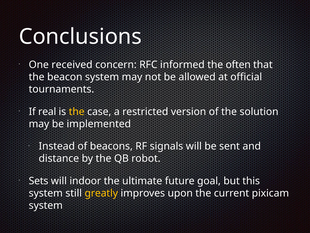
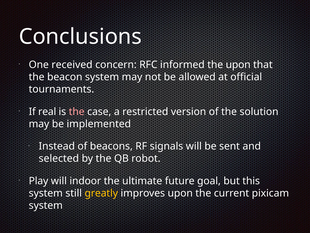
the often: often -> upon (238, 65)
the colour: yellow -> pink (77, 111)
distance: distance -> selected (59, 158)
Sets: Sets -> Play (39, 181)
